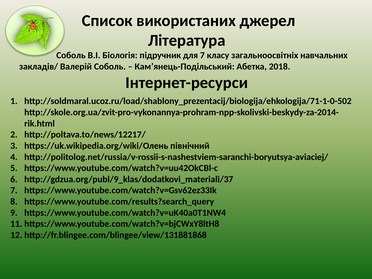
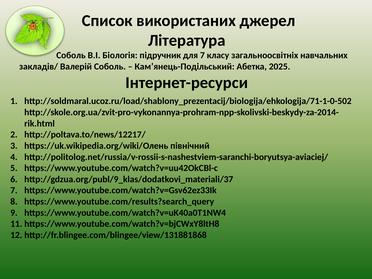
2018: 2018 -> 2025 (280, 67)
